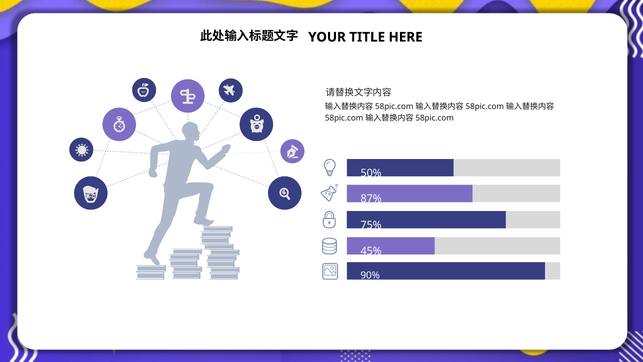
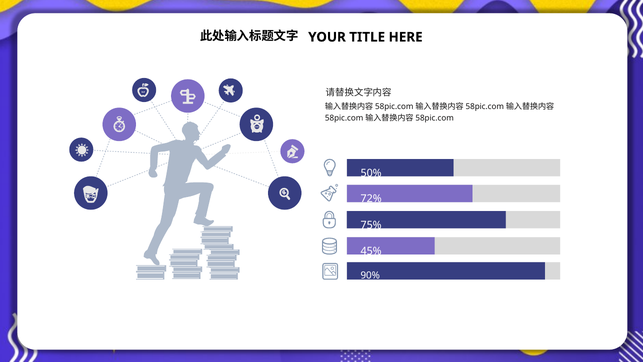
87%: 87% -> 72% (371, 199)
